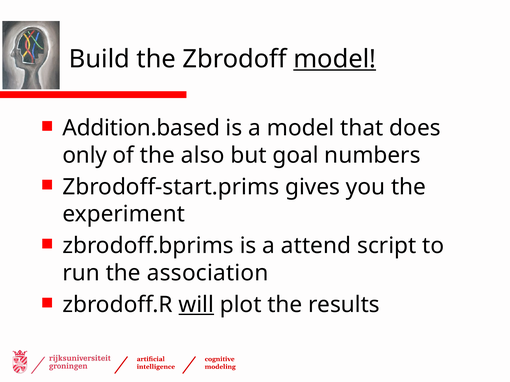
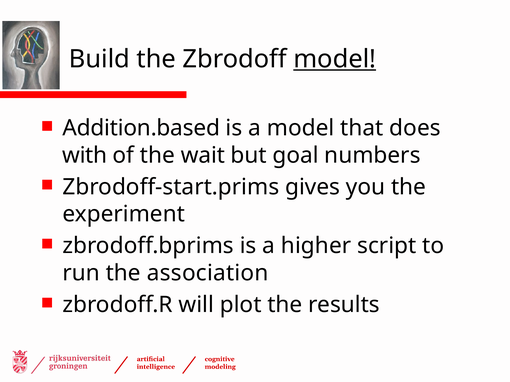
only: only -> with (85, 155)
also: also -> wait (203, 155)
attend: attend -> higher (316, 246)
will underline: present -> none (196, 305)
